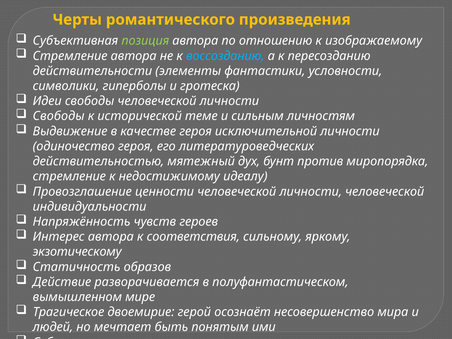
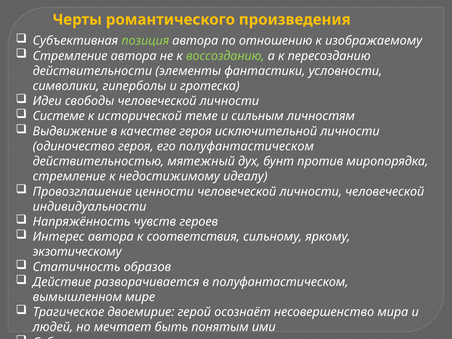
воссозданию colour: light blue -> light green (225, 56)
Свободы: Свободы -> Системе (59, 116)
его литературоведческих: литературоведческих -> полуфантастическом (246, 146)
